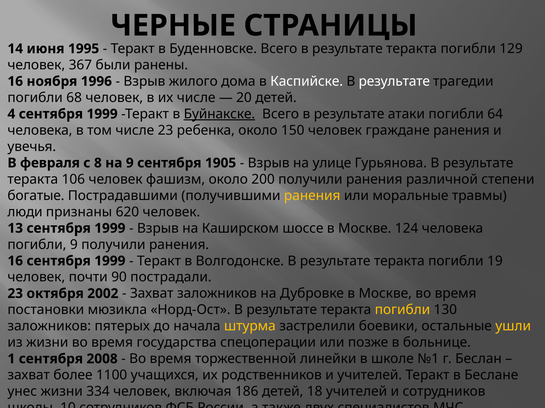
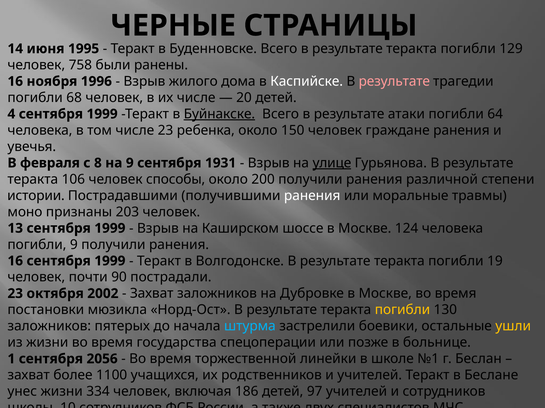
367: 367 -> 758 (80, 65)
результате colour: white -> pink (394, 81)
1905: 1905 -> 1931 (221, 163)
улице underline: none -> present (332, 163)
фашизм: фашизм -> способы (176, 180)
богатые: богатые -> истории (36, 196)
ранения colour: yellow -> white (312, 196)
люди: люди -> моно (25, 212)
620: 620 -> 203 (127, 212)
штурма colour: yellow -> light blue (250, 327)
2008: 2008 -> 2056 (102, 359)
18: 18 -> 97 (315, 392)
